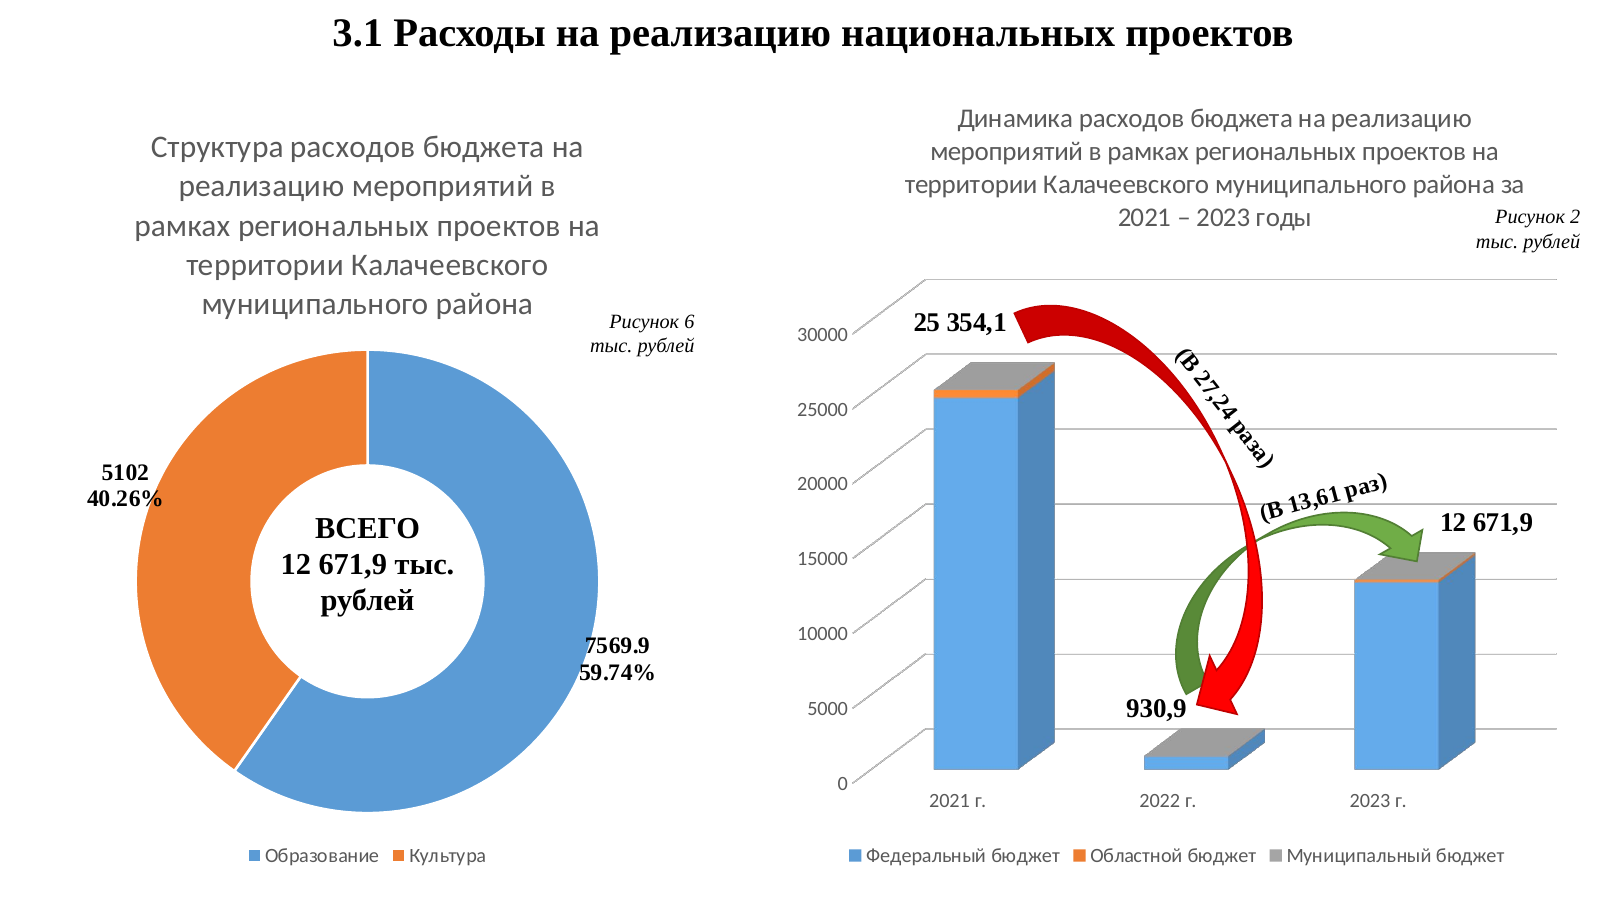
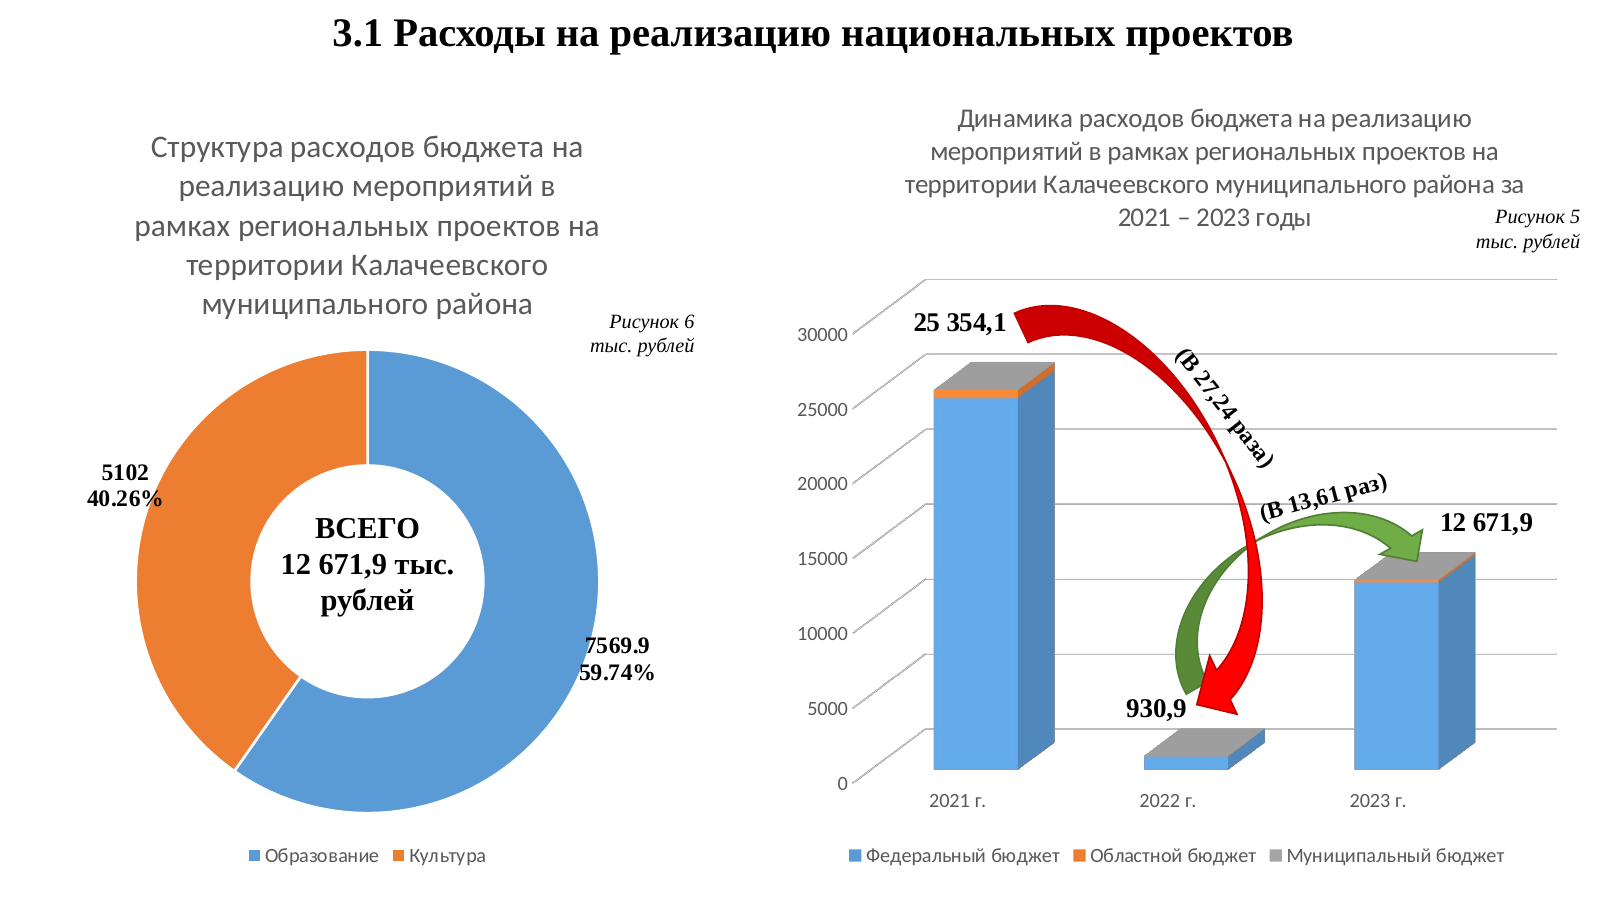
Рисунок 2: 2 -> 5 (1575, 217)
